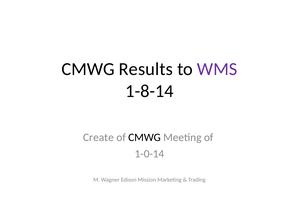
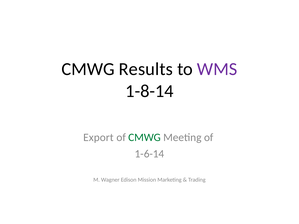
Create: Create -> Export (98, 138)
CMWG colour: black -> green (145, 138)
1-0-14: 1-0-14 -> 1-6-14 (149, 154)
